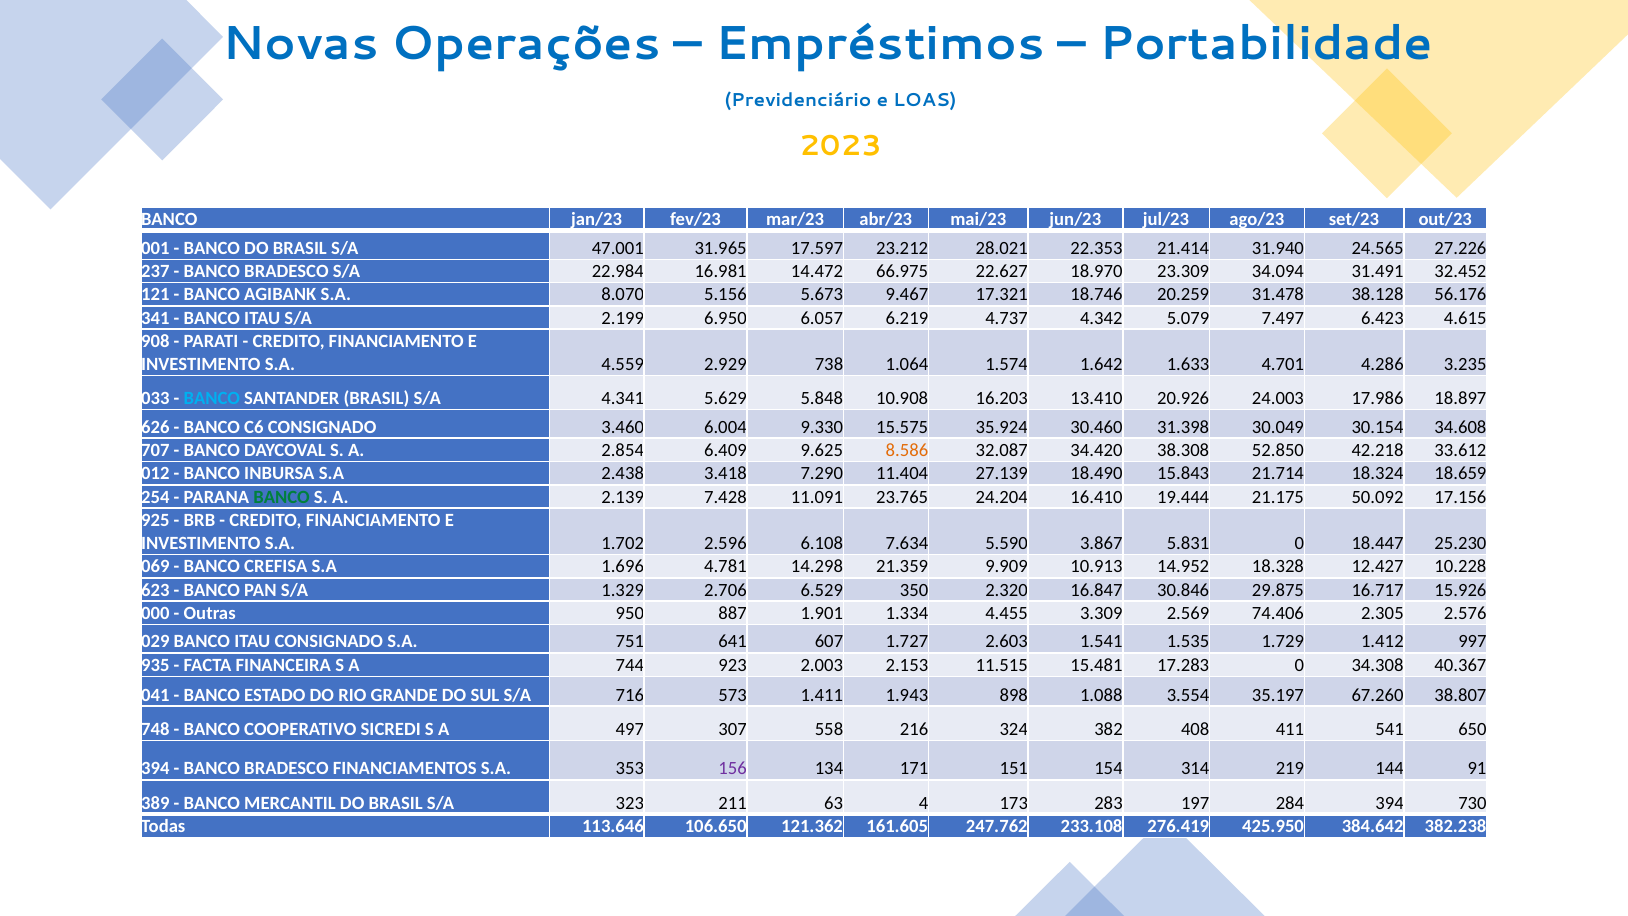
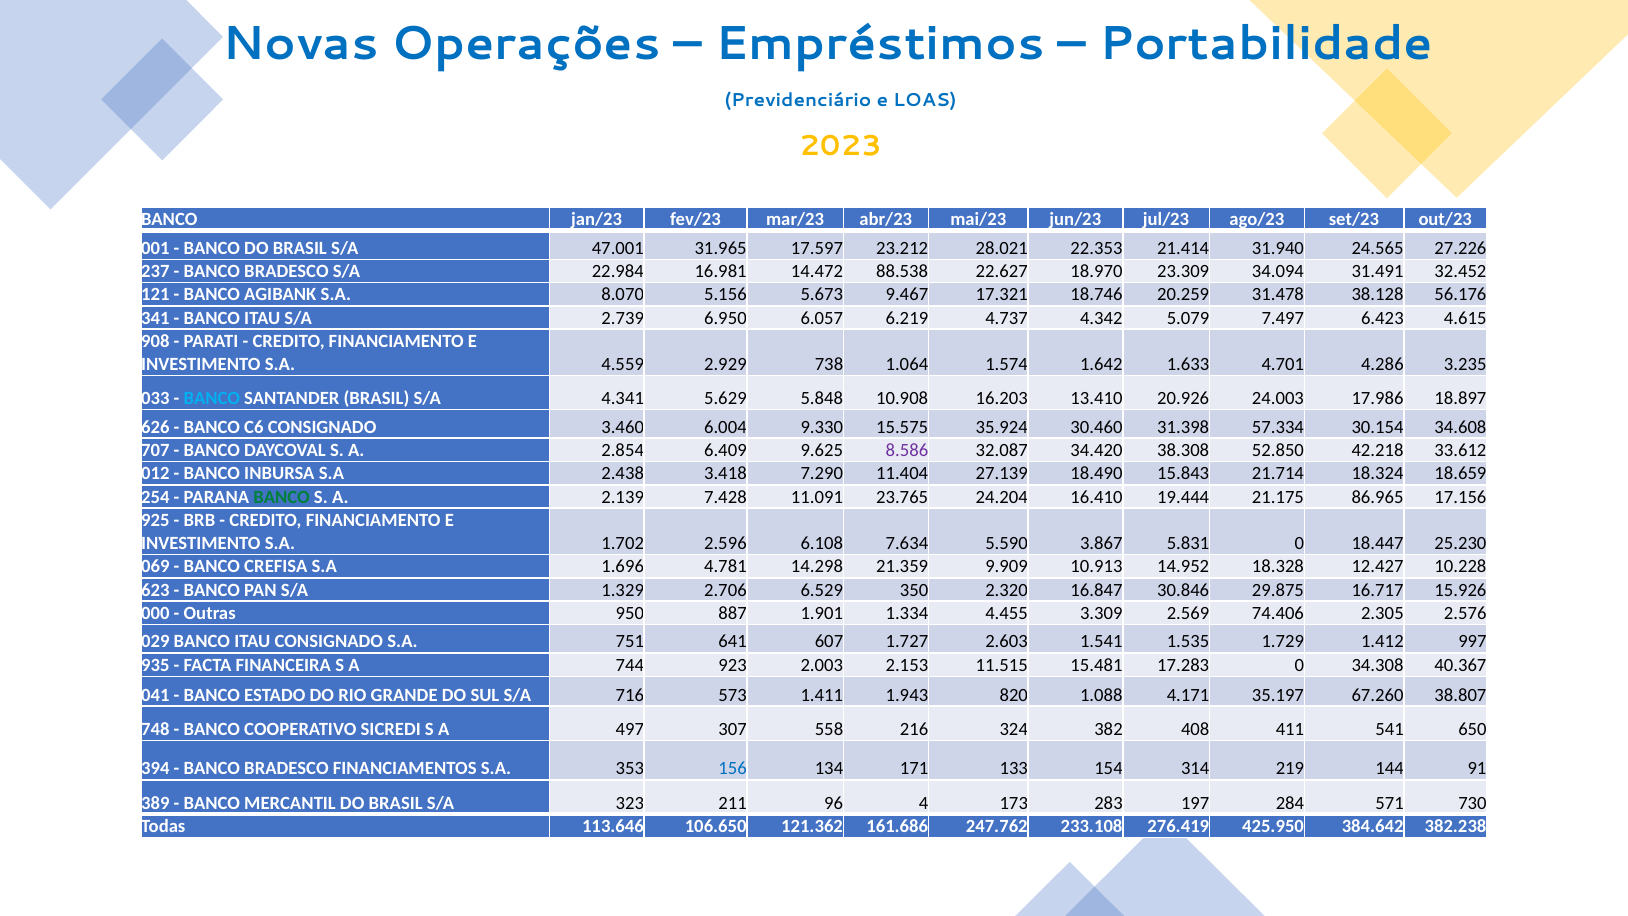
66.975: 66.975 -> 88.538 (902, 271)
2.199: 2.199 -> 2.739 (623, 318)
30.049: 30.049 -> 57.334 (1278, 427)
8.586 colour: orange -> purple (907, 450)
50.092: 50.092 -> 86.965 (1378, 497)
898: 898 -> 820 (1014, 695)
3.554: 3.554 -> 4.171 (1188, 695)
156 colour: purple -> blue (733, 769)
151: 151 -> 133 (1014, 769)
63: 63 -> 96 (834, 803)
284 394: 394 -> 571 (1390, 803)
161.605: 161.605 -> 161.686 (897, 826)
